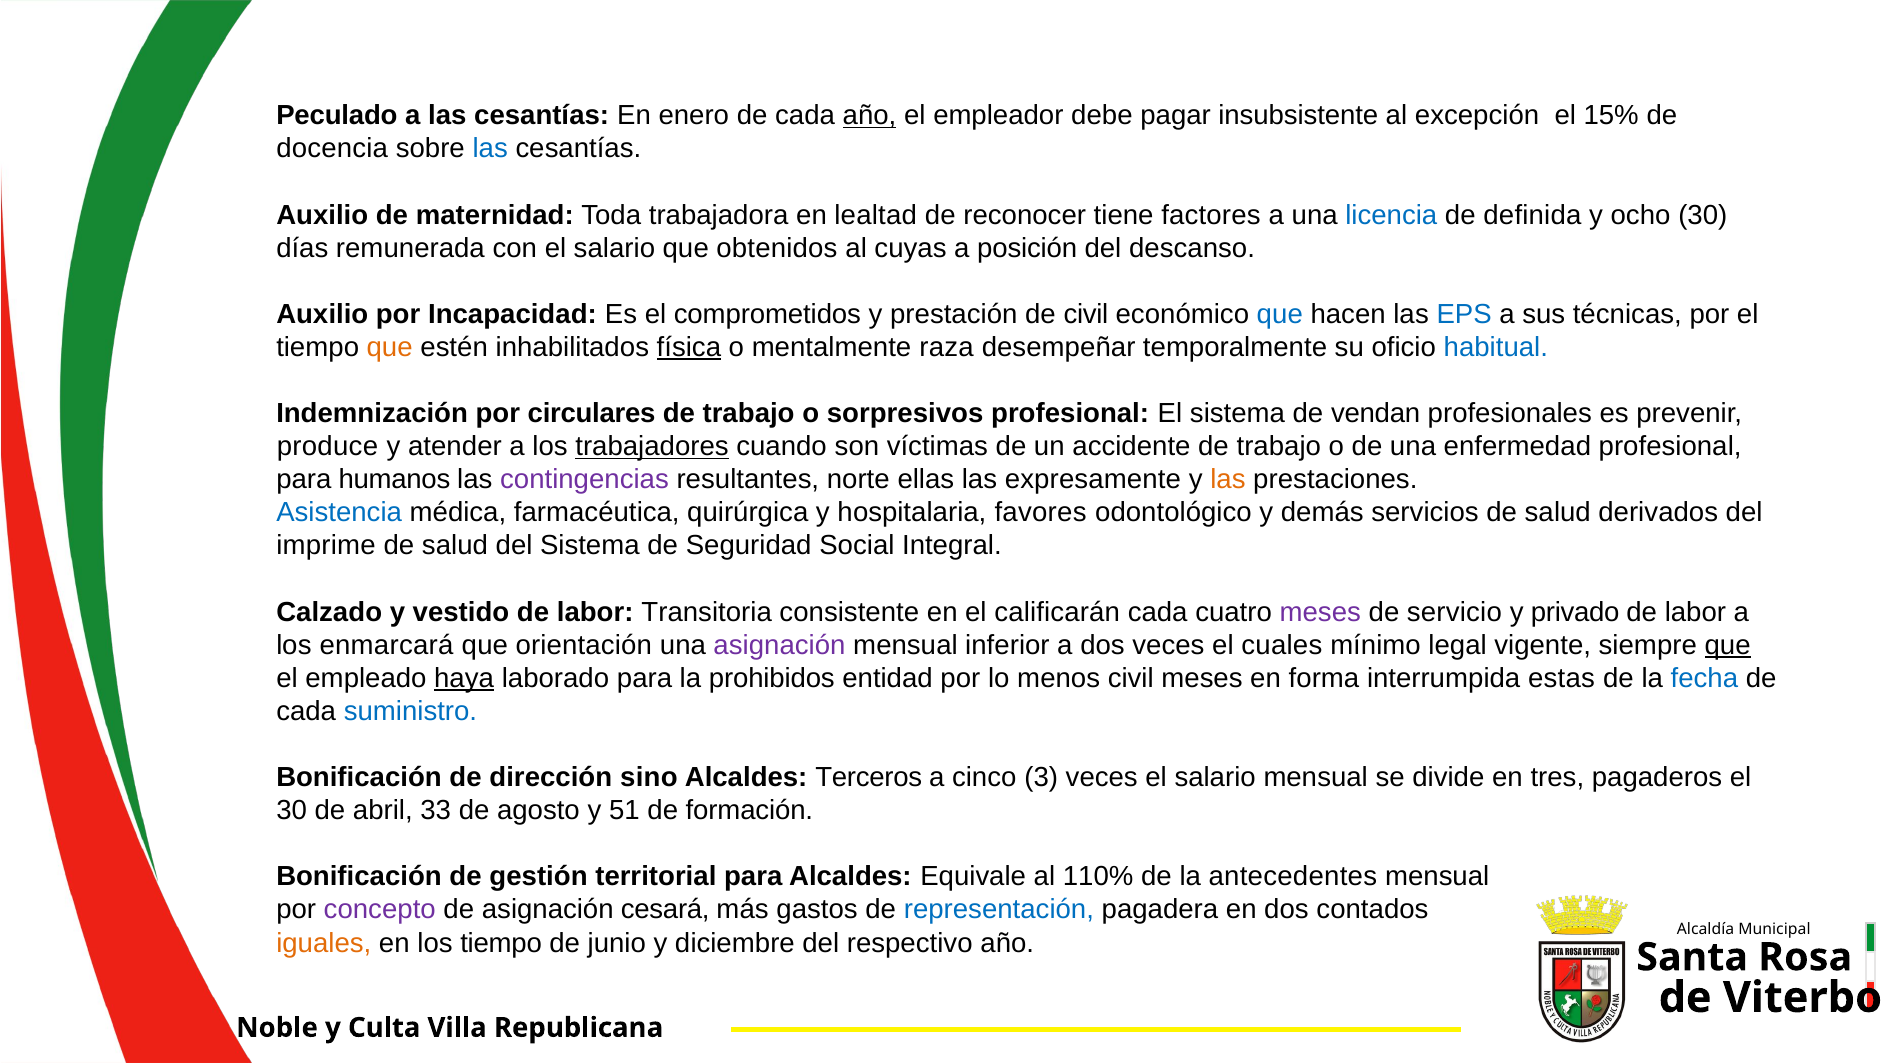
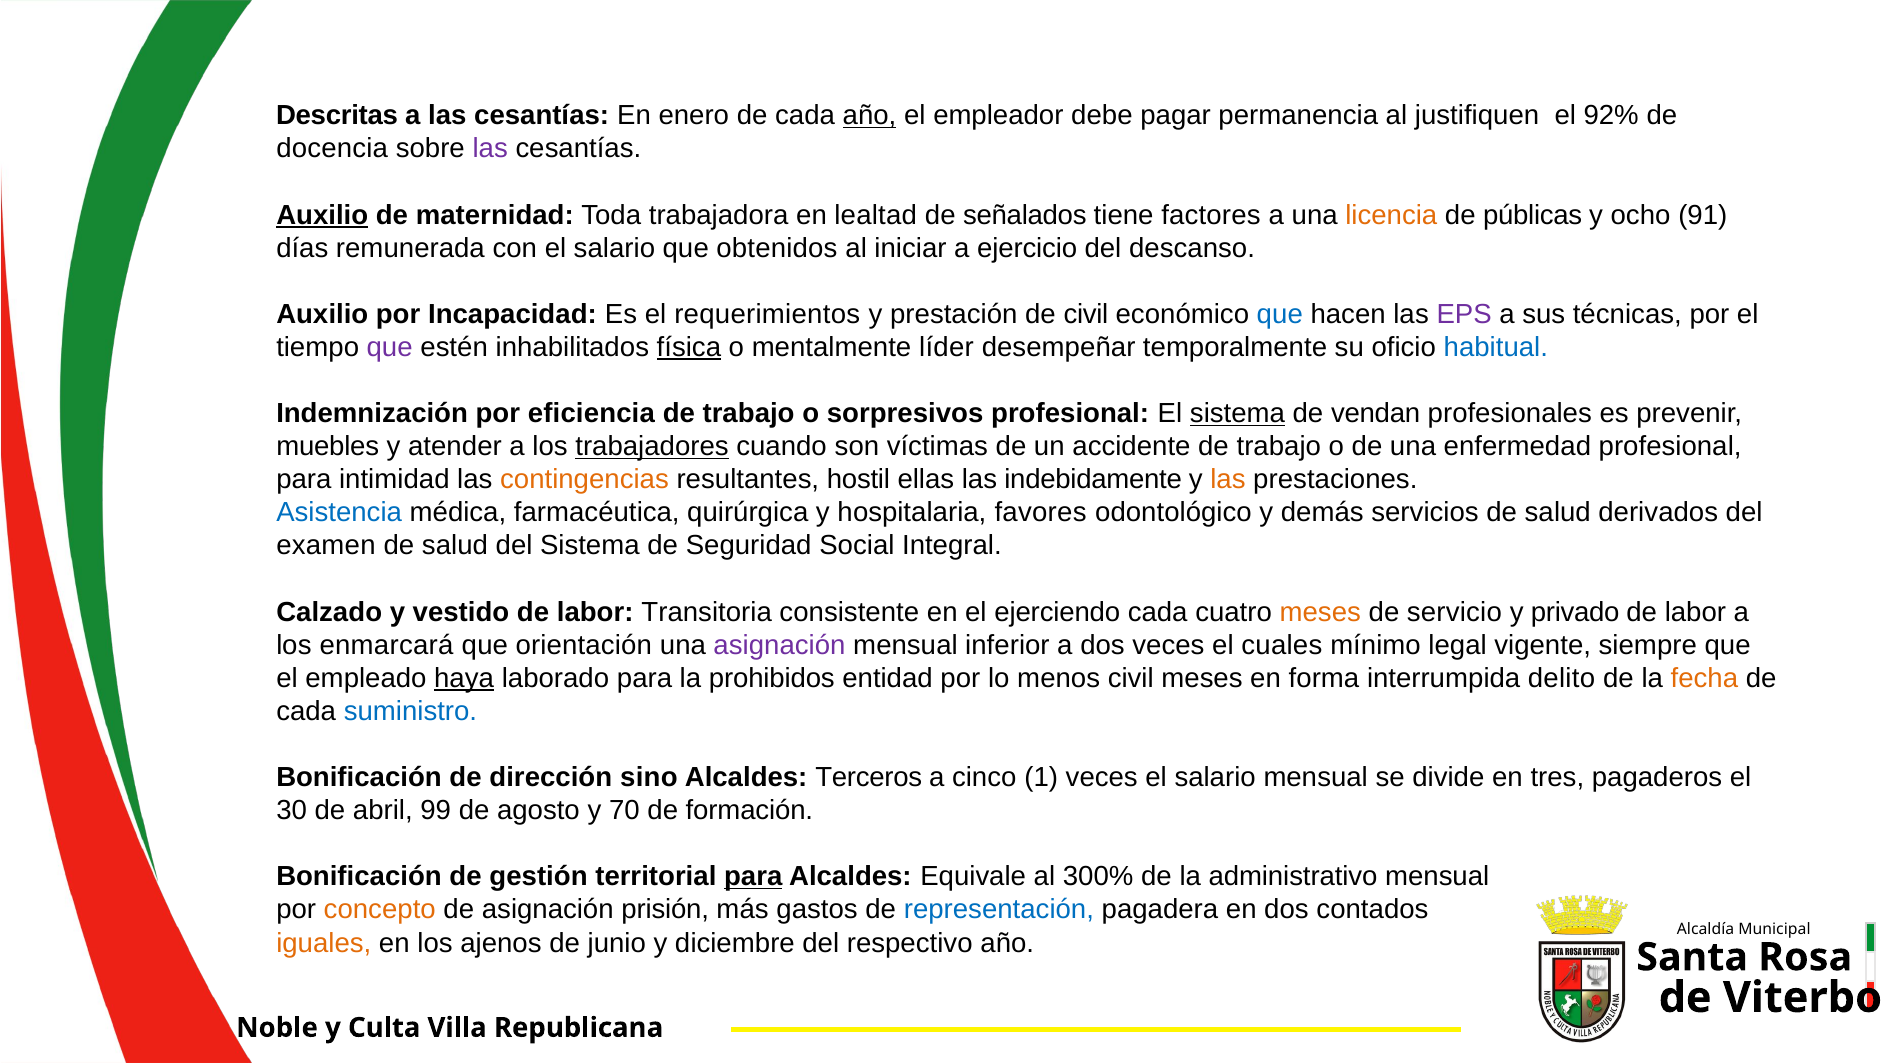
Peculado: Peculado -> Descritas (337, 116)
insubsistente: insubsistente -> permanencia (1298, 116)
excepción: excepción -> justifiquen (1477, 116)
15%: 15% -> 92% (1611, 116)
las colour: blue -> purple (490, 149)
Auxilio underline: none -> present (322, 215)
reconocer: reconocer -> señalados (1025, 215)
licencia colour: blue -> orange (1391, 215)
definida: definida -> públicas (1533, 215)
ocho 30: 30 -> 91 (1703, 215)
cuyas: cuyas -> iniciar (911, 248)
posición: posición -> ejercicio (1027, 248)
comprometidos: comprometidos -> requerimientos (767, 314)
EPS colour: blue -> purple (1464, 314)
que colour: orange -> purple (390, 347)
raza: raza -> líder (947, 347)
circulares: circulares -> eficiencia (591, 414)
sistema underline: none -> present (1238, 414)
produce: produce -> muebles (328, 447)
humanos: humanos -> intimidad (394, 480)
contingencias colour: purple -> orange (584, 480)
norte: norte -> hostil (858, 480)
expresamente: expresamente -> indebidamente (1093, 480)
imprime: imprime -> examen (326, 546)
calificarán: calificarán -> ejerciendo (1057, 612)
meses colour: purple -> orange (1320, 612)
que underline: present -> none (1728, 645)
estas: estas -> delito (1562, 678)
fecha colour: blue -> orange (1704, 678)
3: 3 -> 1 (1041, 778)
33: 33 -> 99 (436, 811)
51: 51 -> 70 (624, 811)
para underline: none -> present (753, 877)
110%: 110% -> 300% (1098, 877)
antecedentes: antecedentes -> administrativo (1293, 877)
concepto colour: purple -> orange (380, 910)
cesará: cesará -> prisión (665, 910)
los tiempo: tiempo -> ajenos (501, 943)
